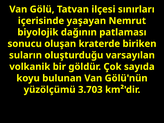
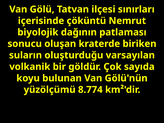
yaşayan: yaşayan -> çöküntü (86, 21)
3.703: 3.703 -> 8.774 (90, 90)
